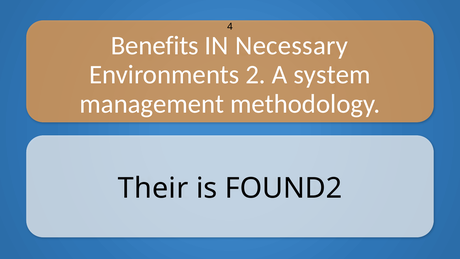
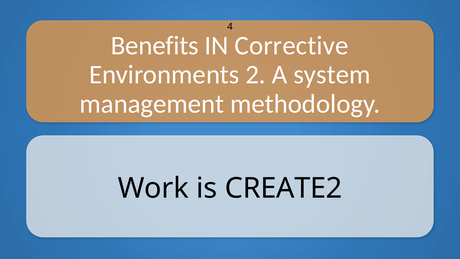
Necessary: Necessary -> Corrective (292, 46)
Their: Their -> Work (153, 188)
FOUND2: FOUND2 -> CREATE2 (284, 188)
